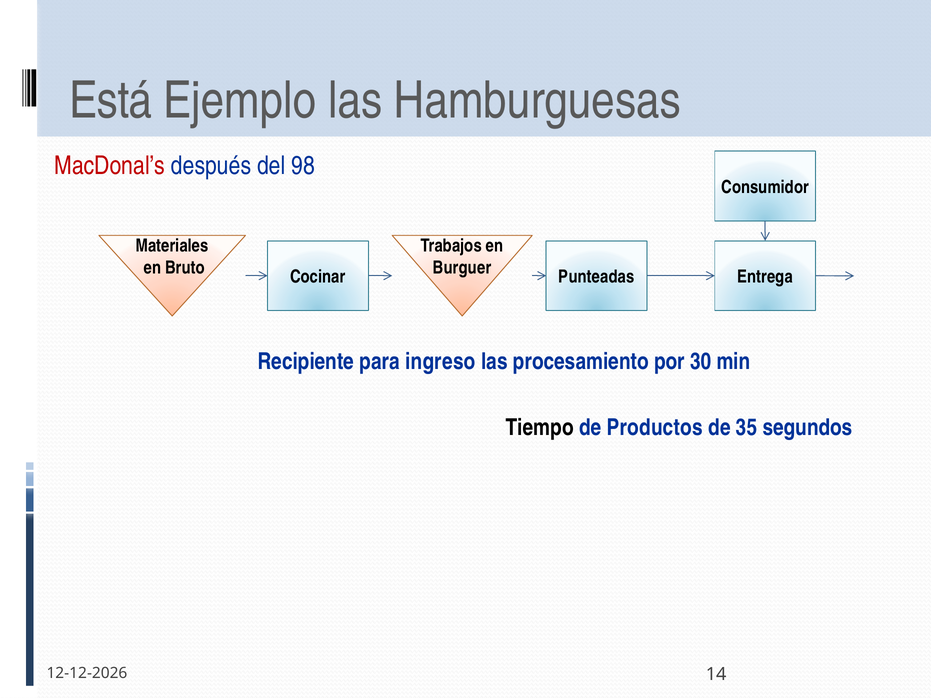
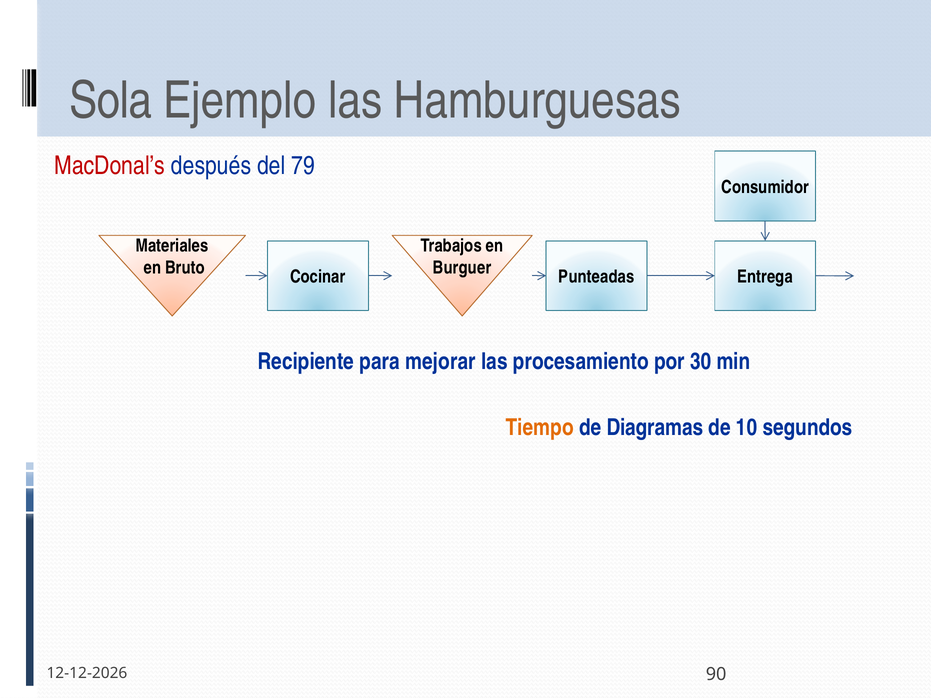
Está: Está -> Sola (111, 101)
98: 98 -> 79 (303, 166)
ingreso: ingreso -> mejorar (440, 362)
Tiempo colour: black -> orange (540, 428)
Productos: Productos -> Diagramas (655, 428)
35: 35 -> 10 (747, 428)
14: 14 -> 90 (716, 674)
